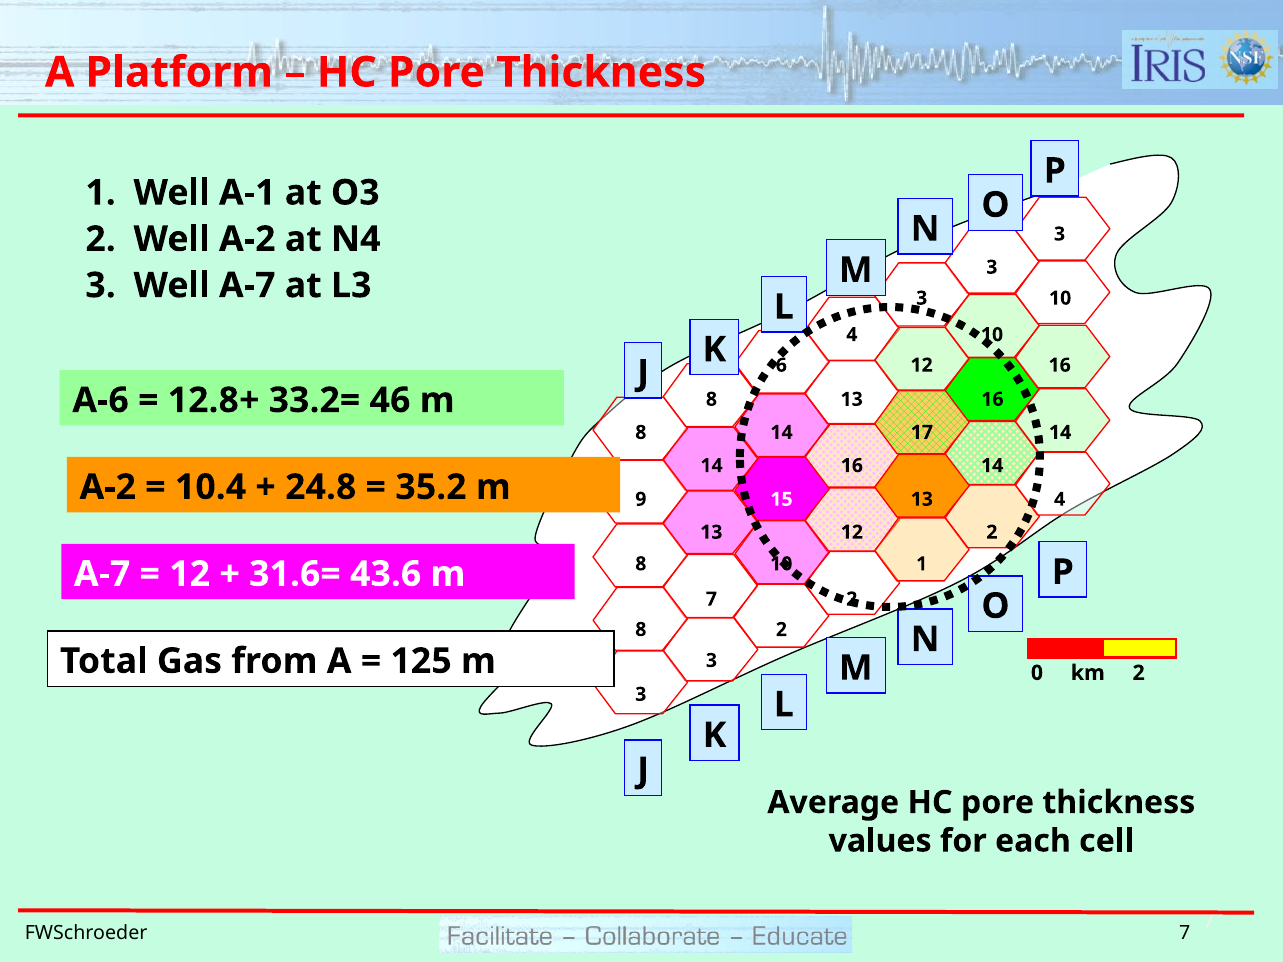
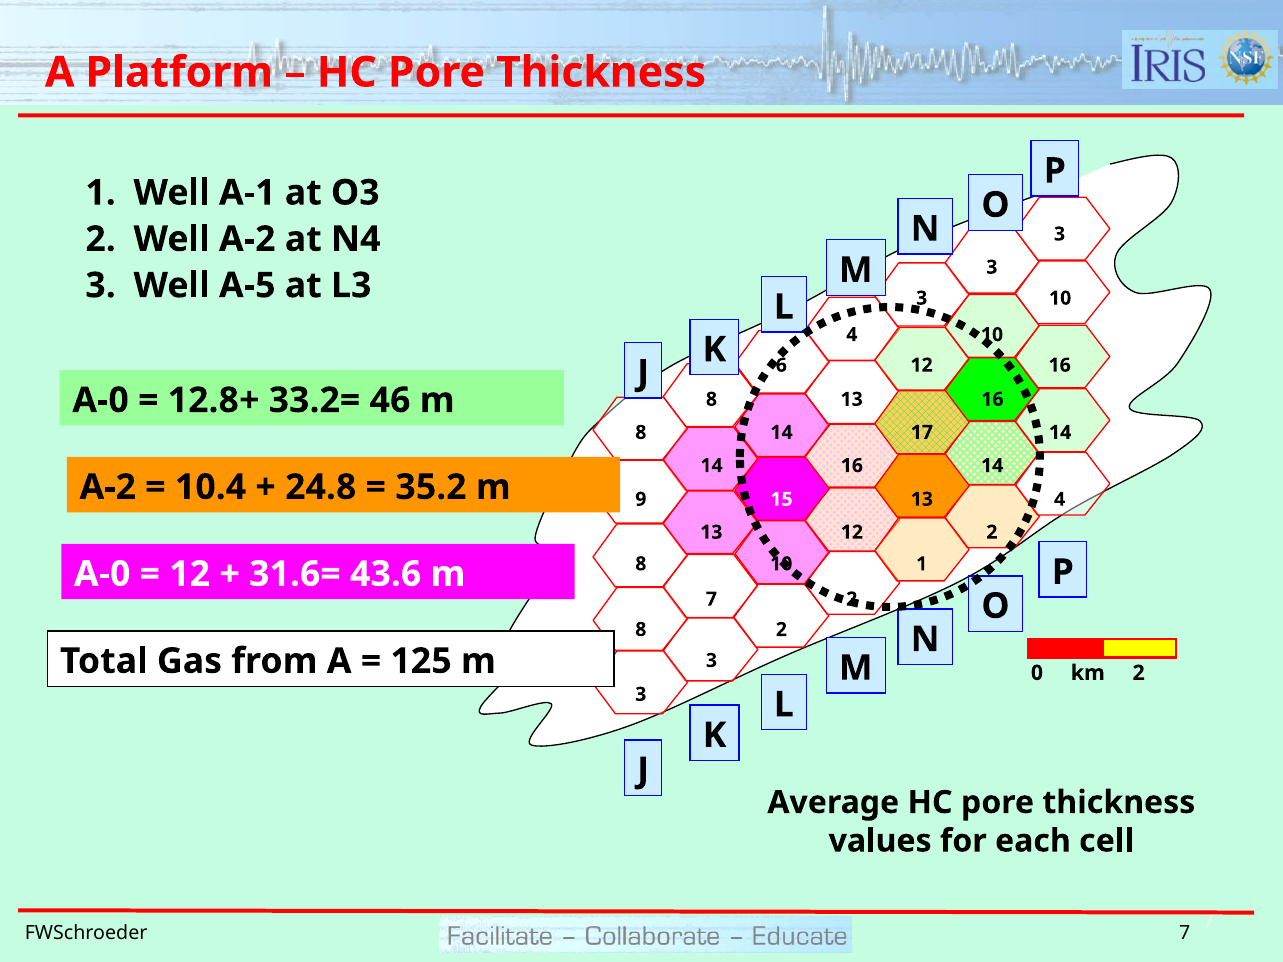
Well A-7: A-7 -> A-5 (247, 286)
A-6: A-6 -> A-0 (101, 400)
A-7: A-7 -> A-0 (102, 574)
